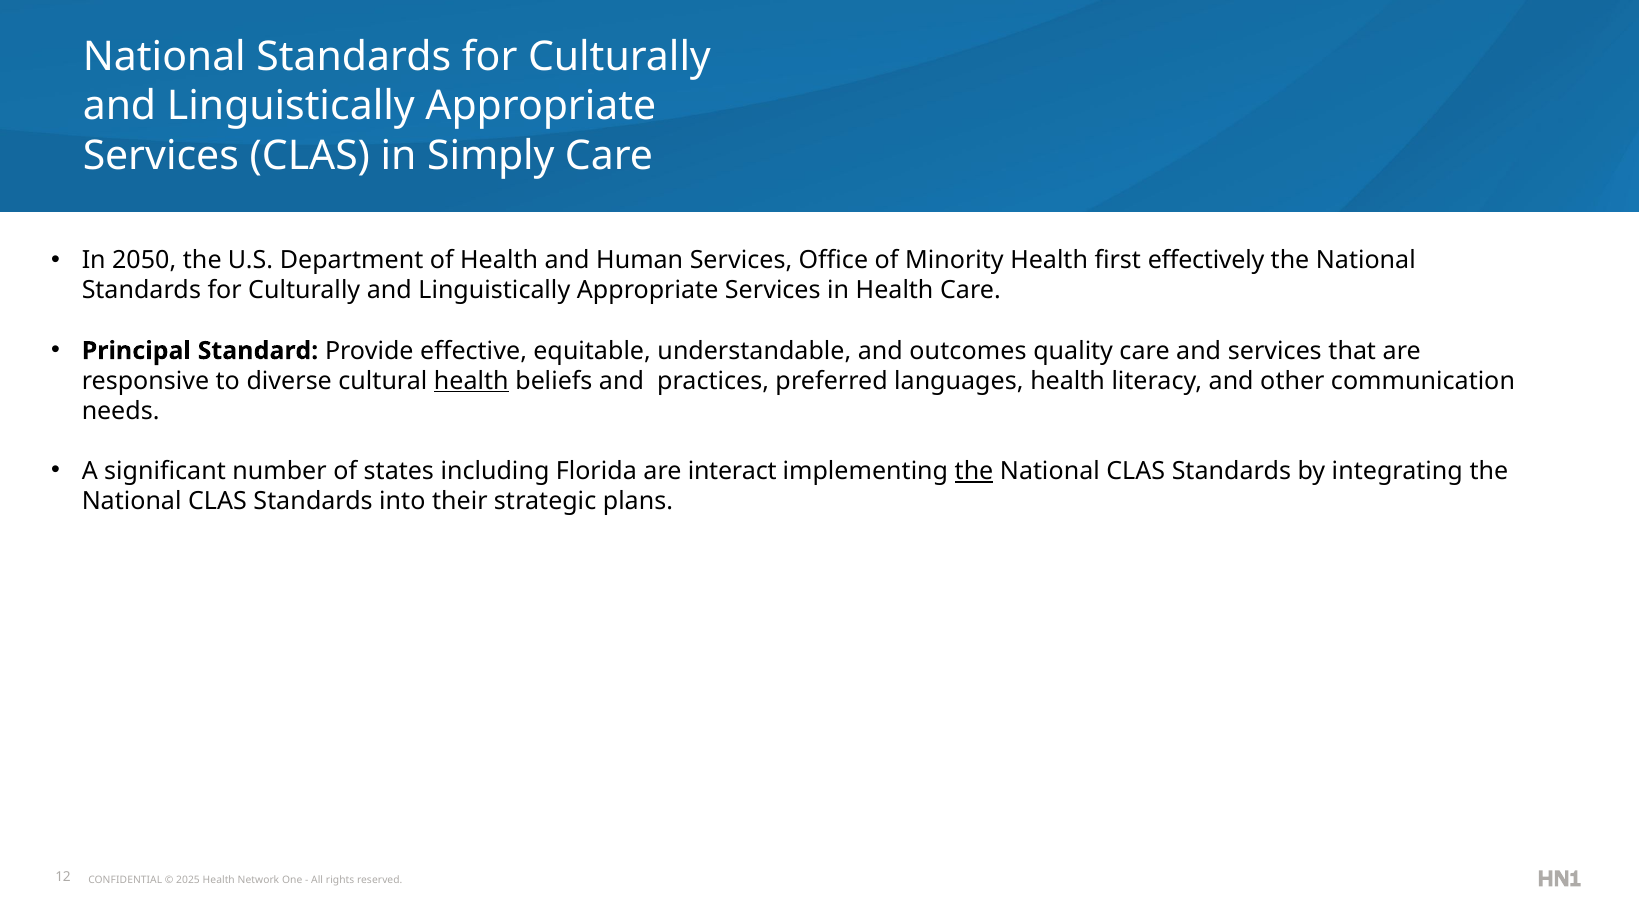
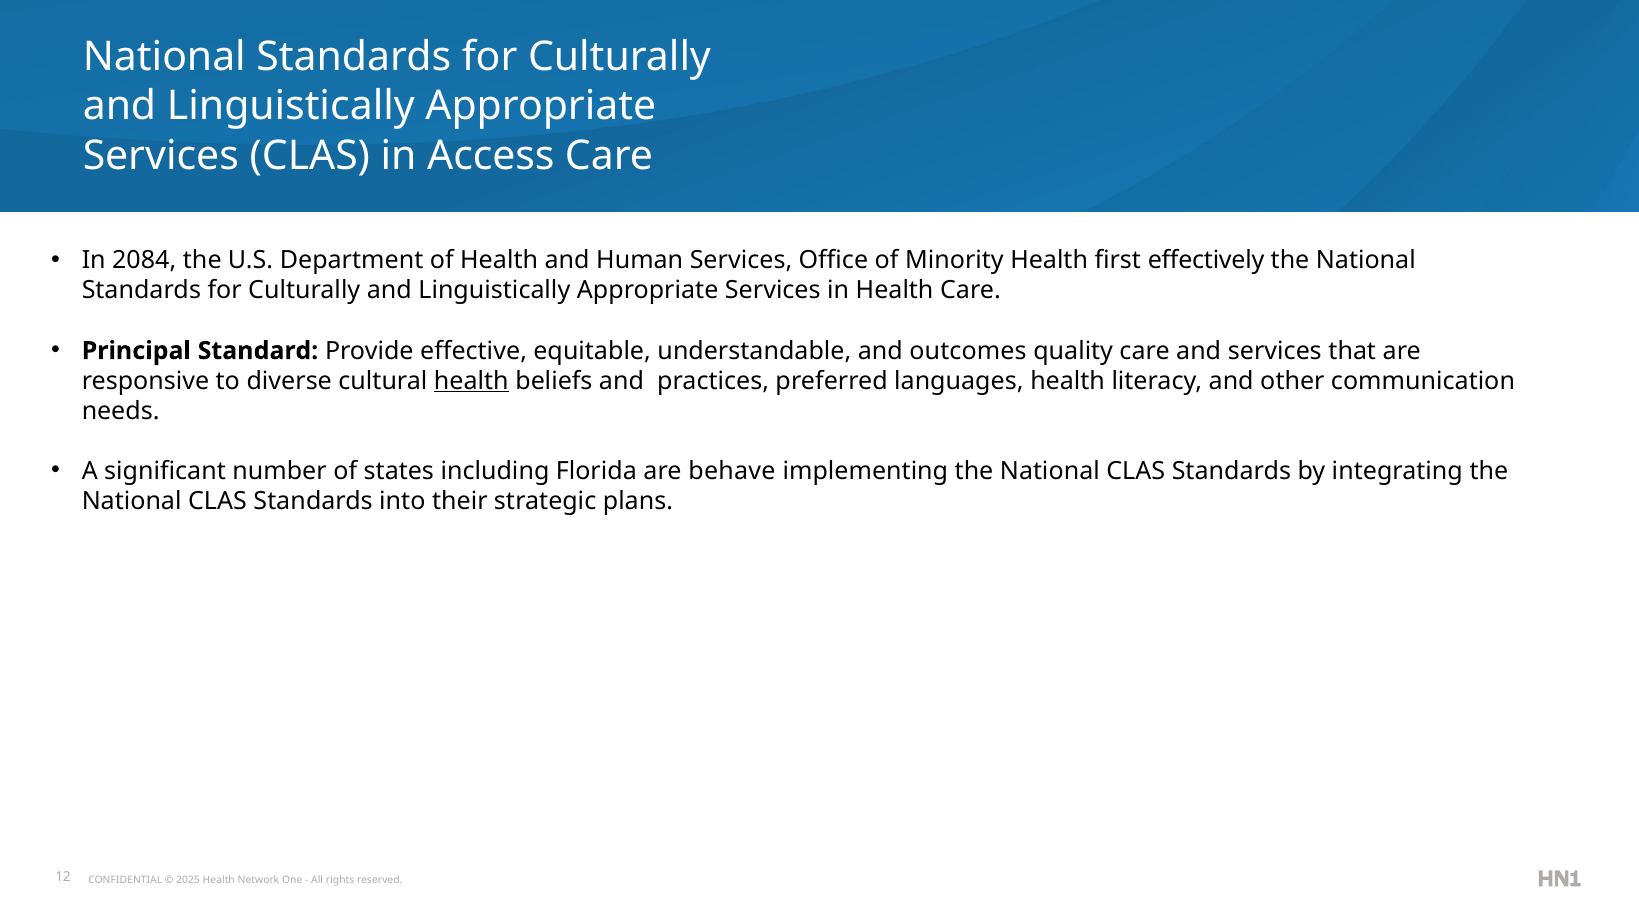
Simply: Simply -> Access (491, 156)
2050: 2050 -> 2084 (144, 261)
interact: interact -> behave (732, 471)
the underline: present -> none (974, 471)
